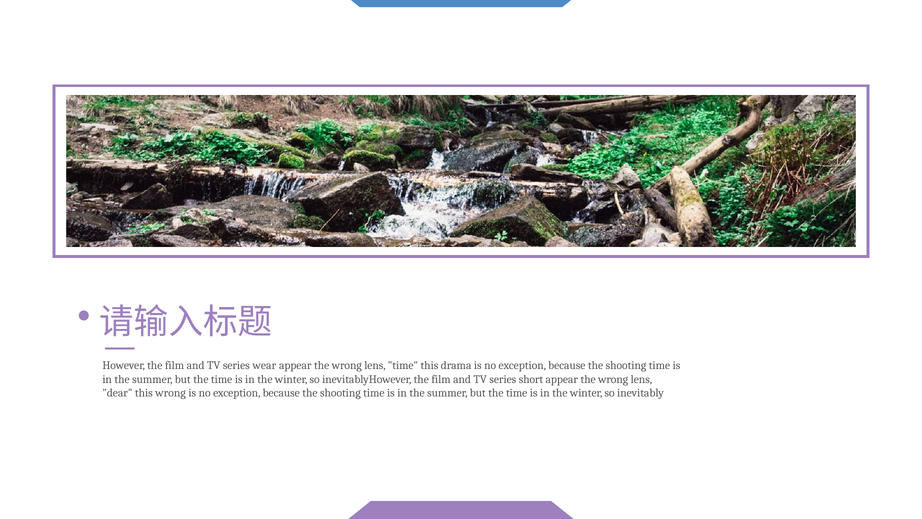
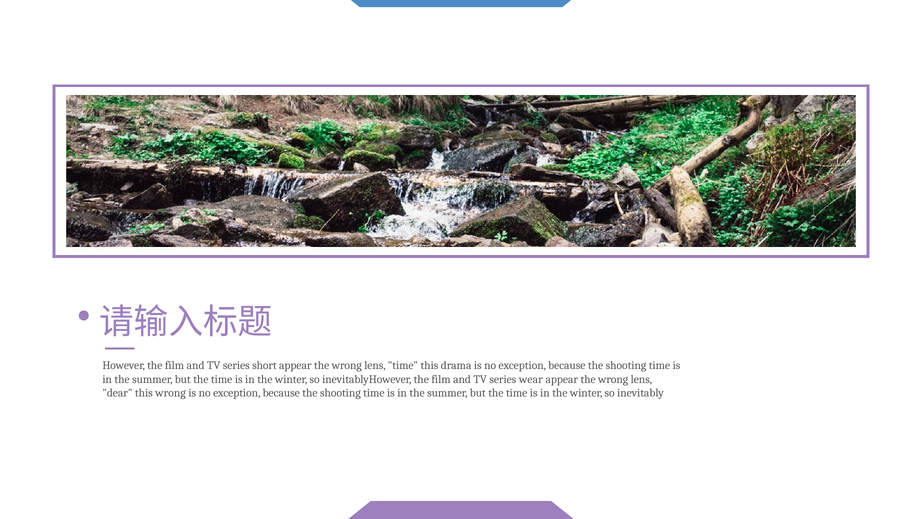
wear: wear -> short (264, 365)
short: short -> wear (531, 379)
